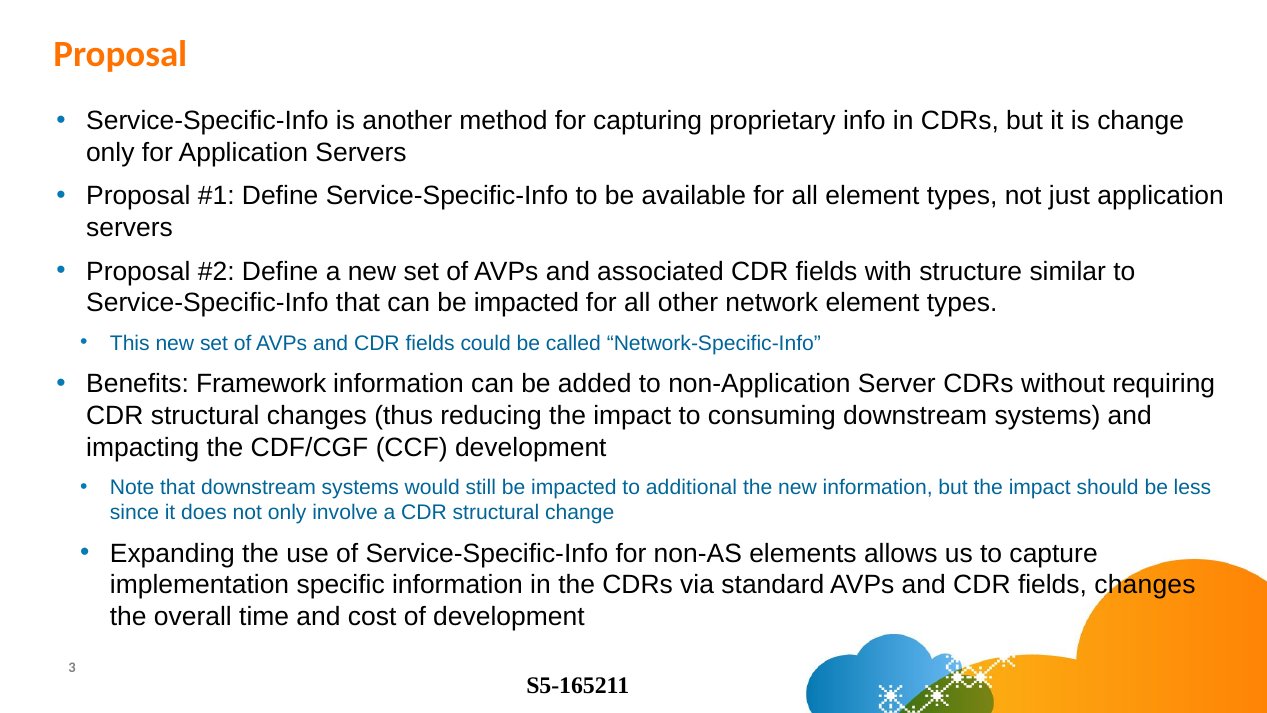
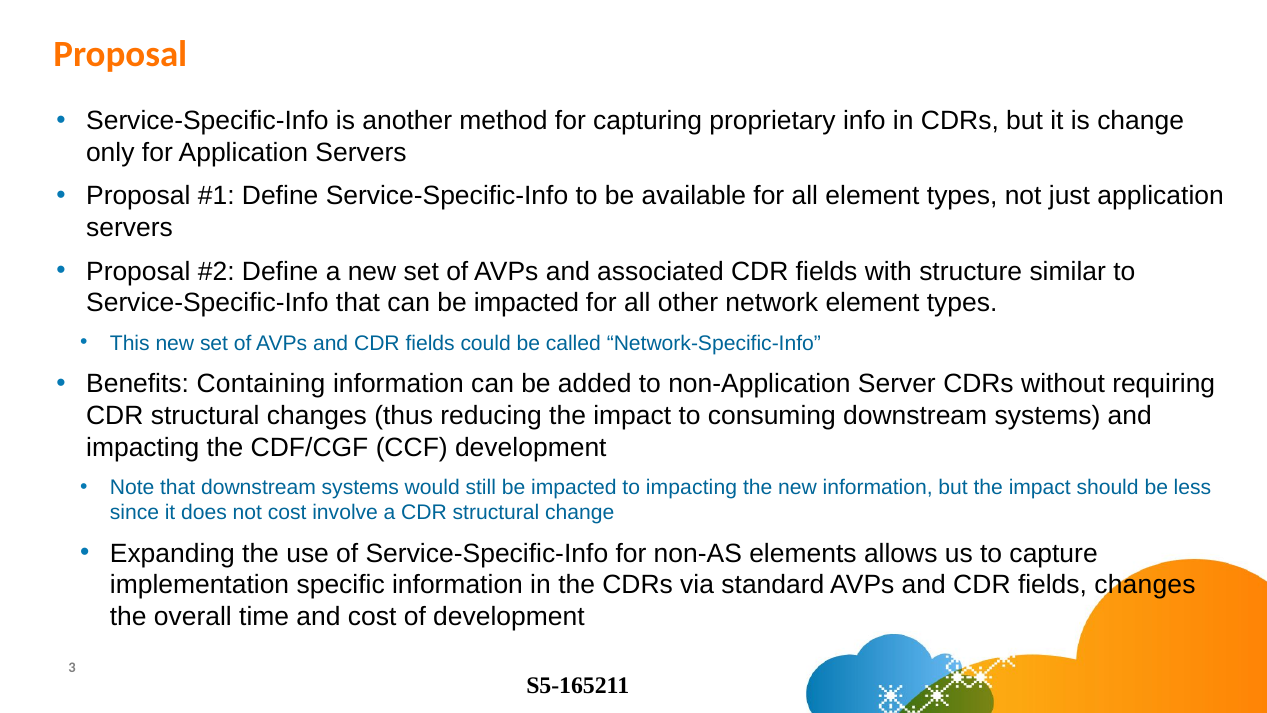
Framework: Framework -> Containing (261, 384)
to additional: additional -> impacting (692, 488)
not only: only -> cost (287, 513)
